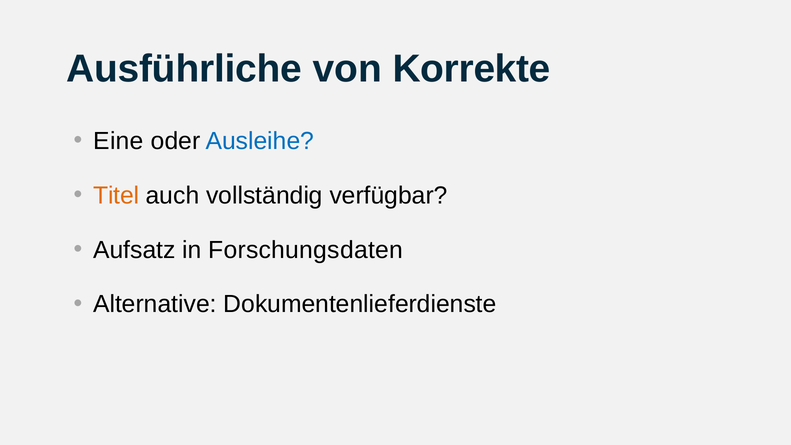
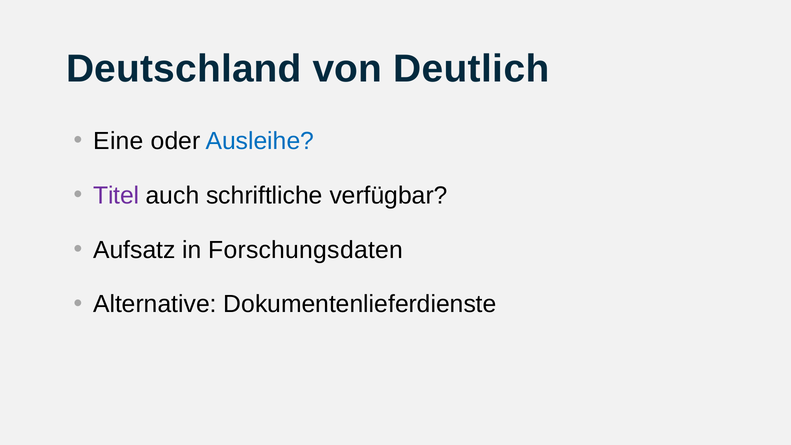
Ausführliche: Ausführliche -> Deutschland (184, 69)
Korrekte: Korrekte -> Deutlich (471, 69)
Titel colour: orange -> purple (116, 195)
vollständig: vollständig -> schriftliche (264, 195)
